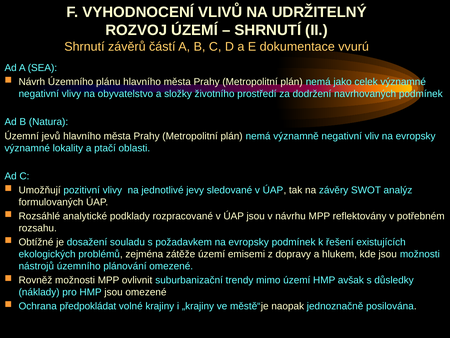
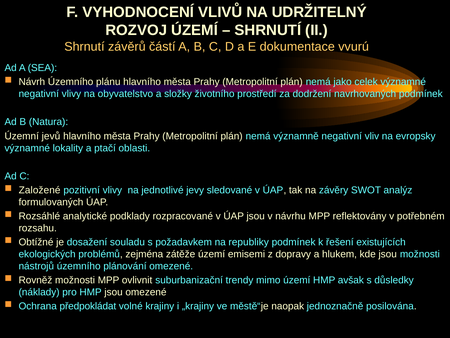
Umožňují: Umožňují -> Založené (40, 190)
požadavkem na evropsky: evropsky -> republiky (249, 242)
